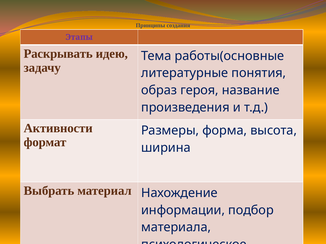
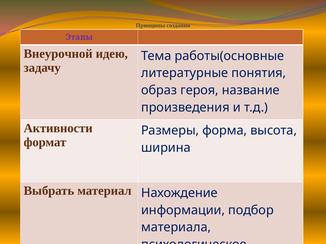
Раскрывать: Раскрывать -> Внеурочной (58, 54)
